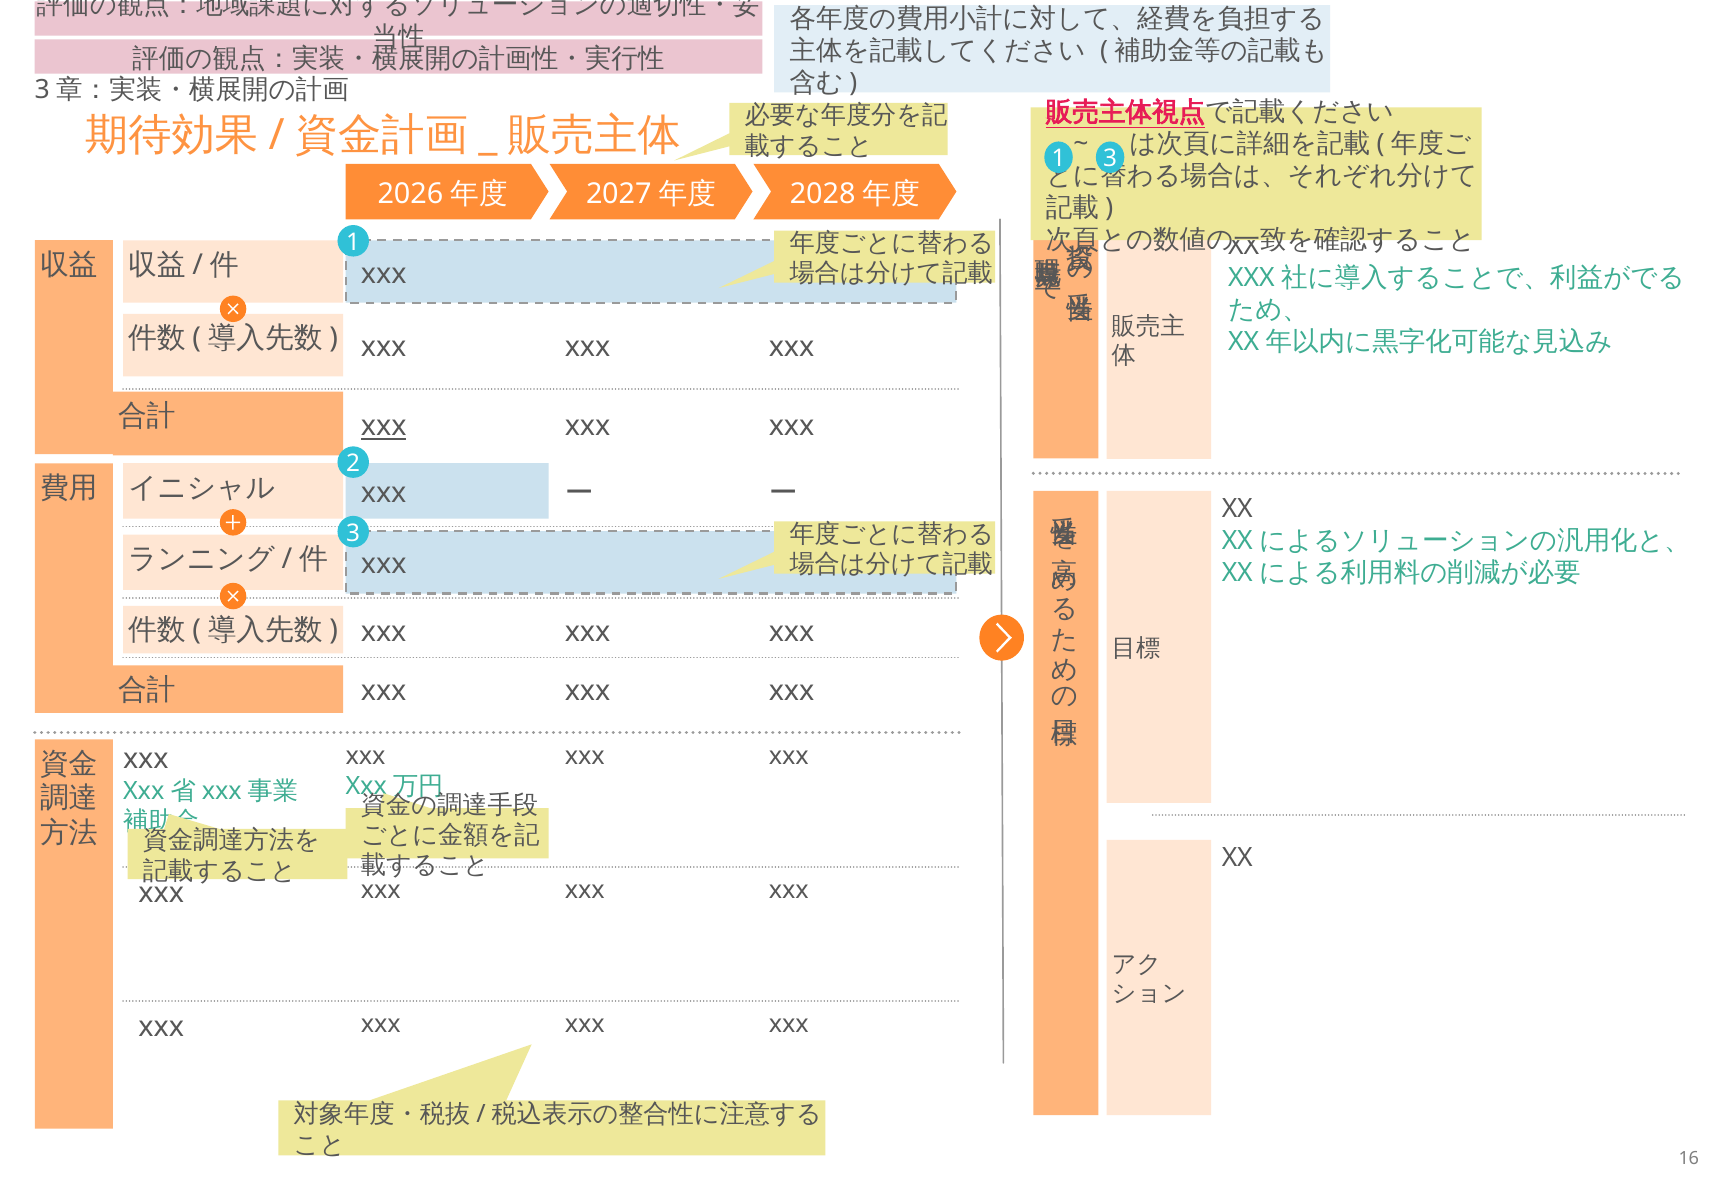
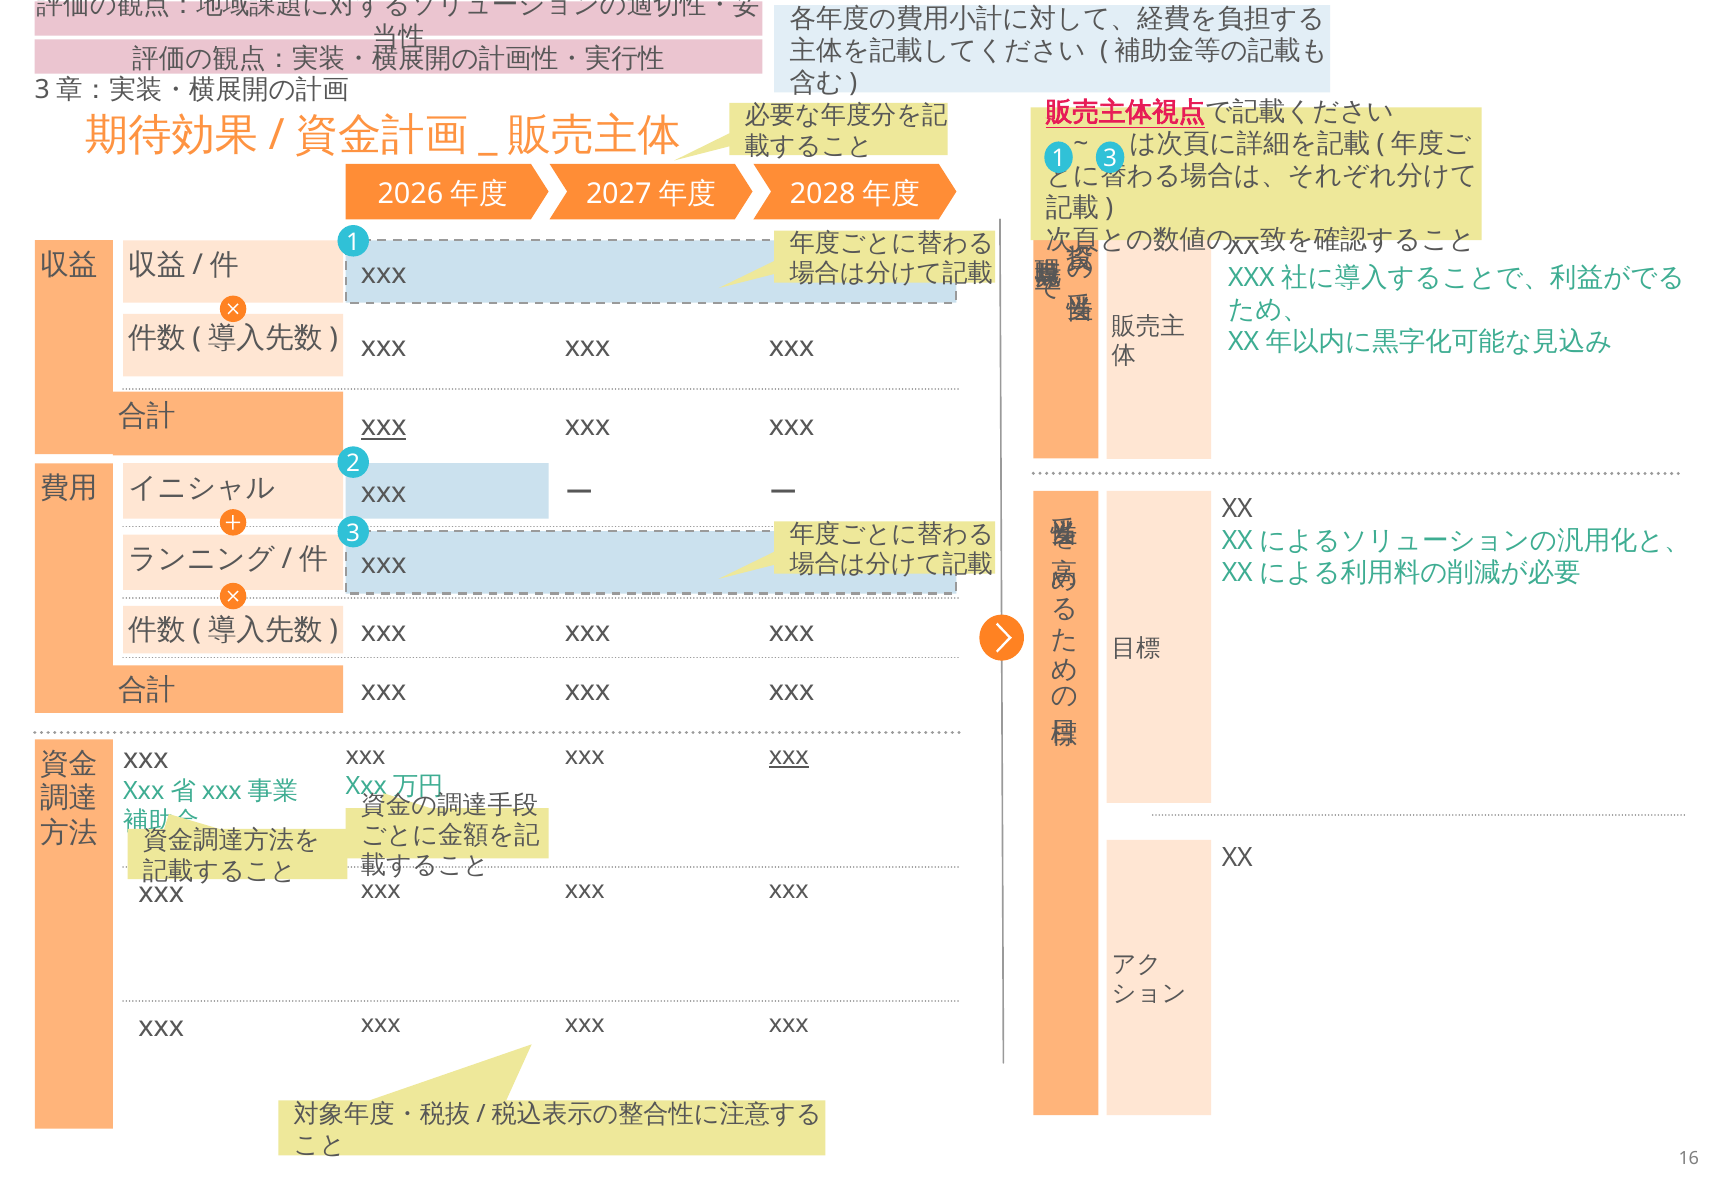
xxx underline: none -> present (789, 756)
